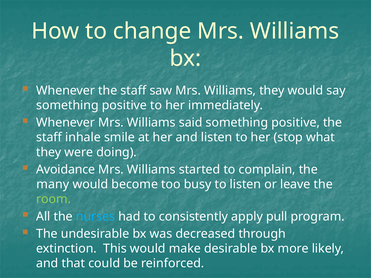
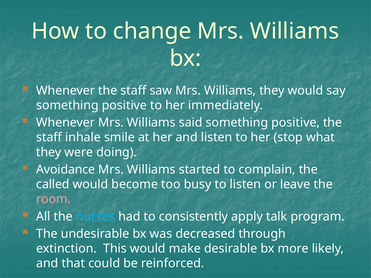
many: many -> called (53, 184)
room colour: light green -> pink (54, 199)
pull: pull -> talk (277, 217)
